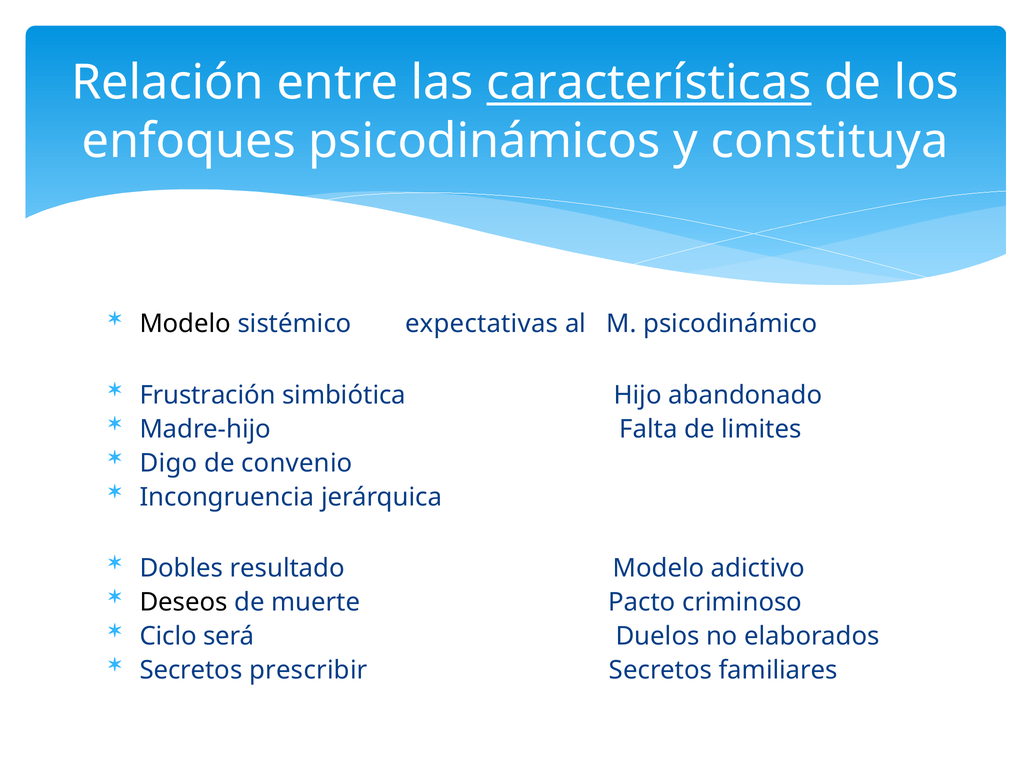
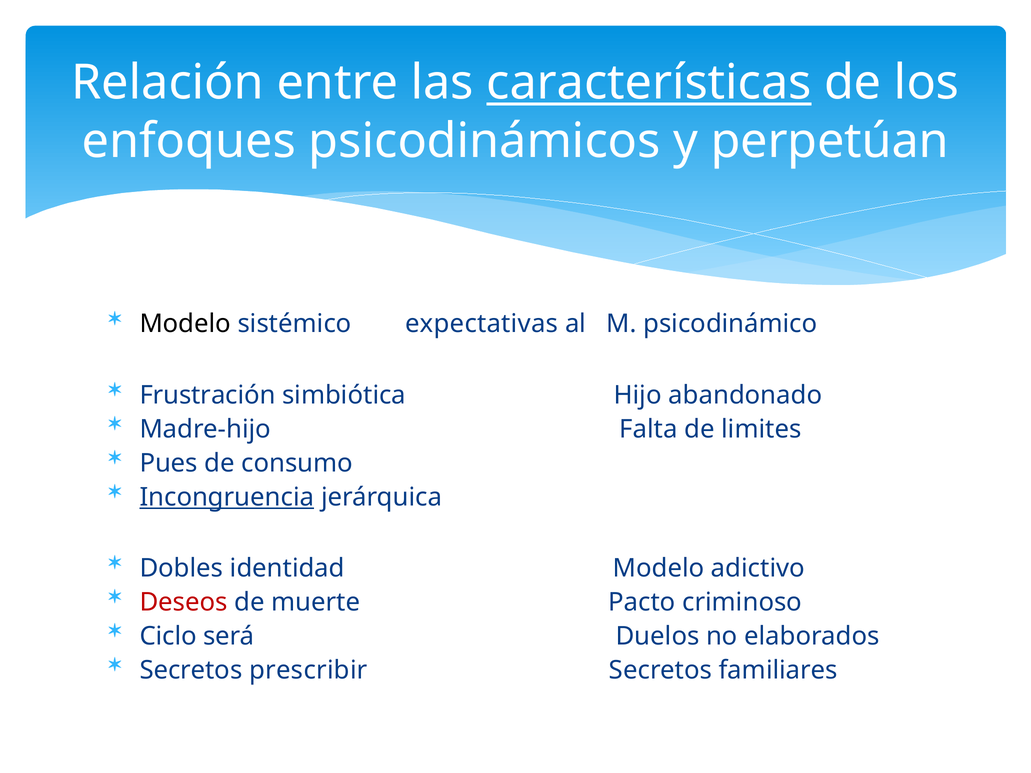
constituya: constituya -> perpetúan (830, 141)
Digo: Digo -> Pues (169, 463)
convenio: convenio -> consumo (297, 463)
Incongruencia underline: none -> present (227, 497)
resultado: resultado -> identidad (287, 568)
Deseos colour: black -> red (184, 602)
